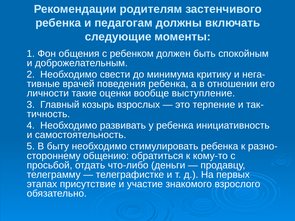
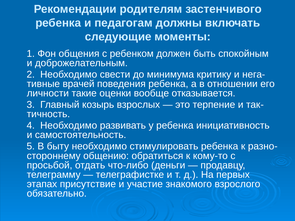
выступление: выступление -> отказывается (203, 93)
